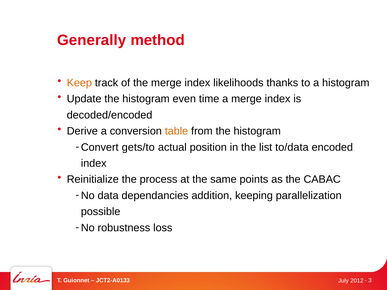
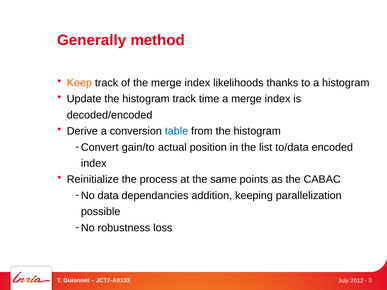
histogram even: even -> track (184, 99)
table colour: orange -> blue (176, 131)
gets/to: gets/to -> gain/to (138, 147)
